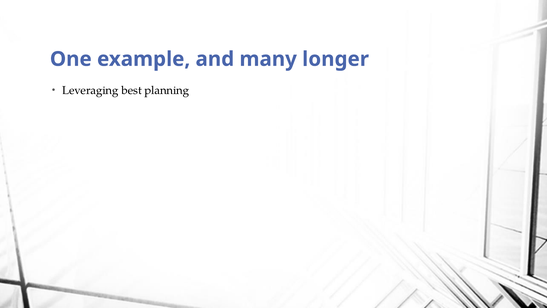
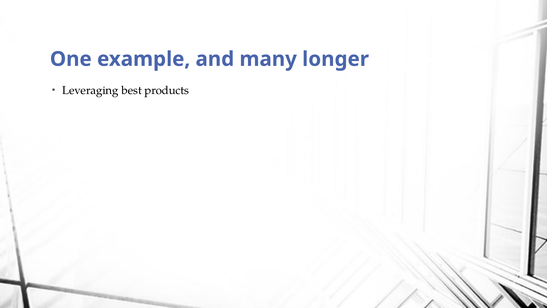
planning: planning -> products (167, 90)
